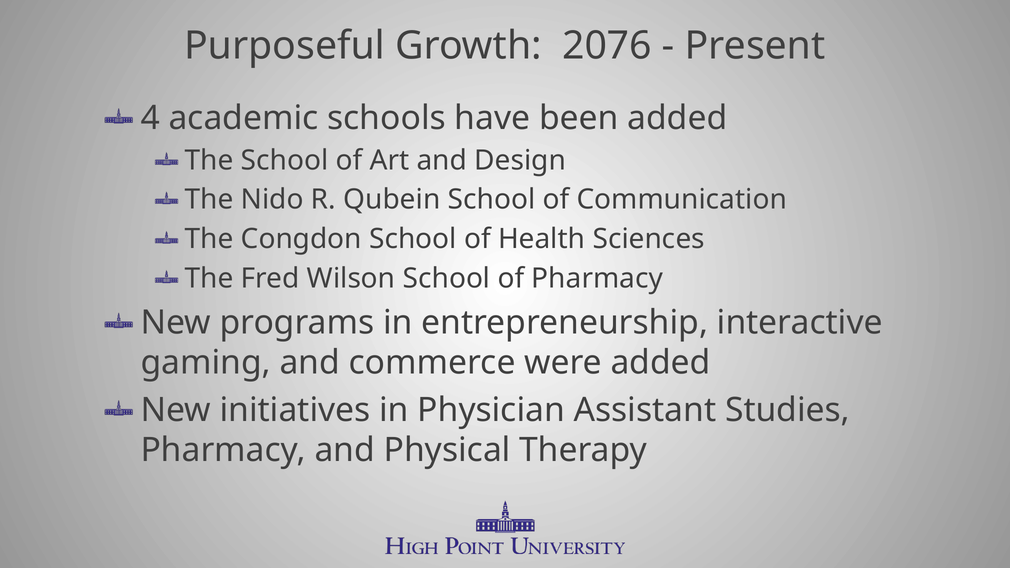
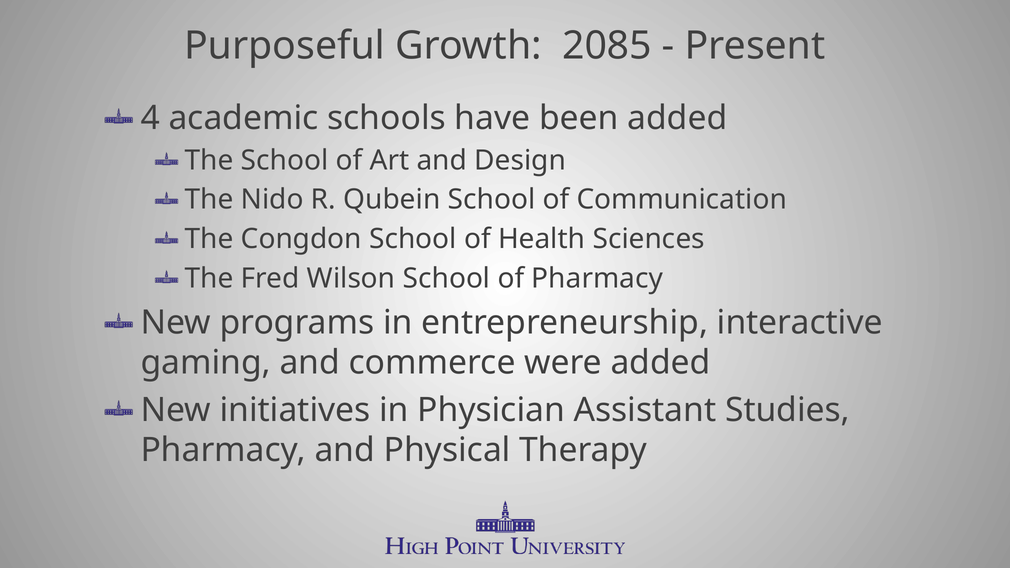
2076: 2076 -> 2085 (607, 46)
